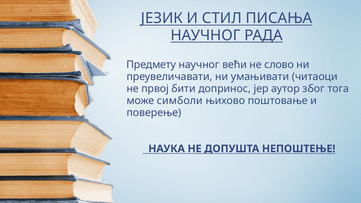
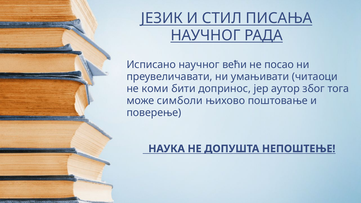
Предмету: Предмету -> Исписано (151, 65)
слово: слово -> посао (279, 65)
првој: првој -> коми (155, 89)
